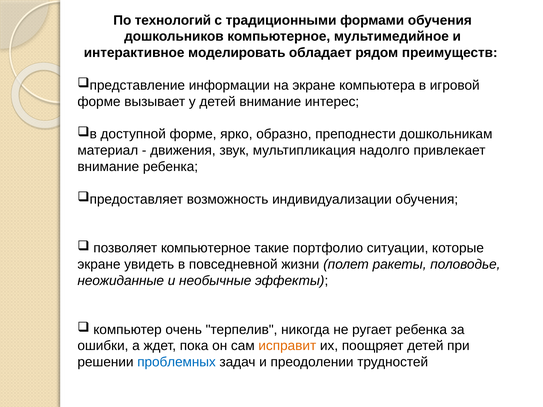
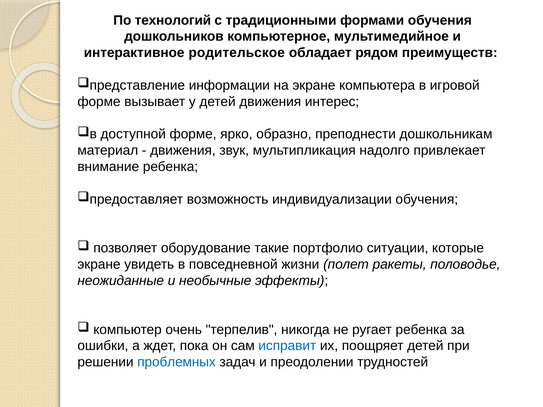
моделировать: моделировать -> родительское (237, 53)
детей внимание: внимание -> движения (270, 102)
позволяет компьютерное: компьютерное -> оборудование (206, 248)
исправит colour: orange -> blue (287, 346)
